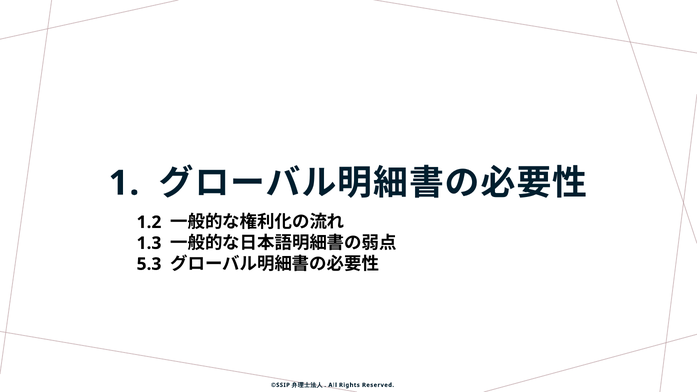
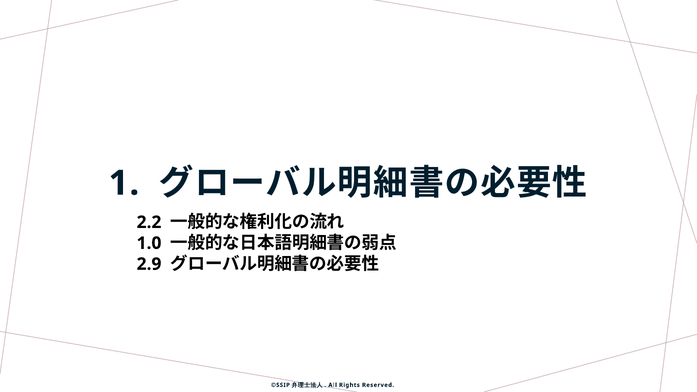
1.2: 1.2 -> 2.2 (149, 222)
1.3: 1.3 -> 1.0 (149, 243)
5.3: 5.3 -> 2.9 (149, 264)
